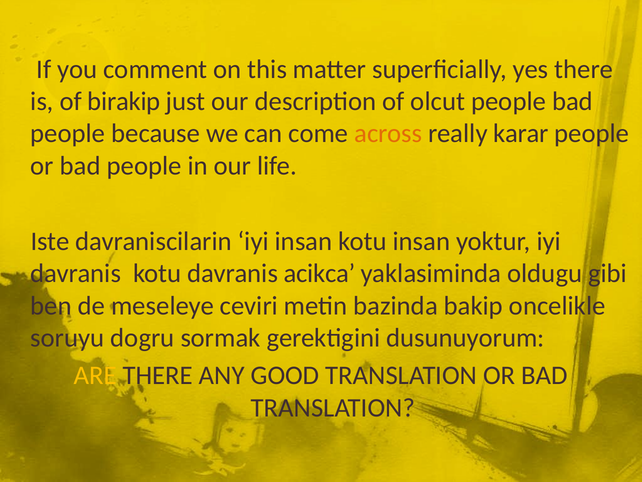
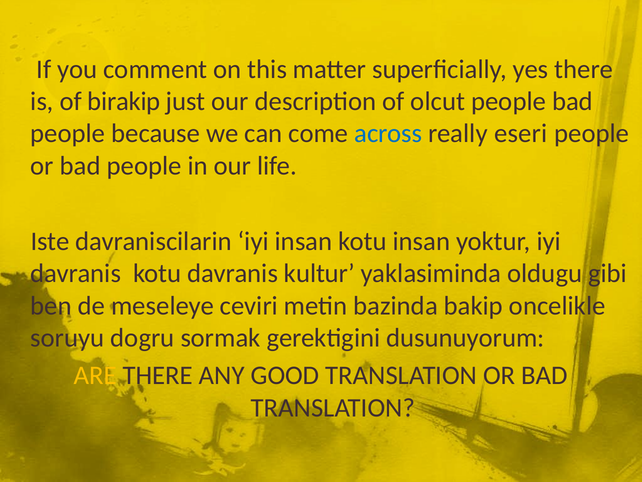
across colour: orange -> blue (388, 133)
karar: karar -> eseri (521, 133)
acikca: acikca -> kultur (319, 273)
